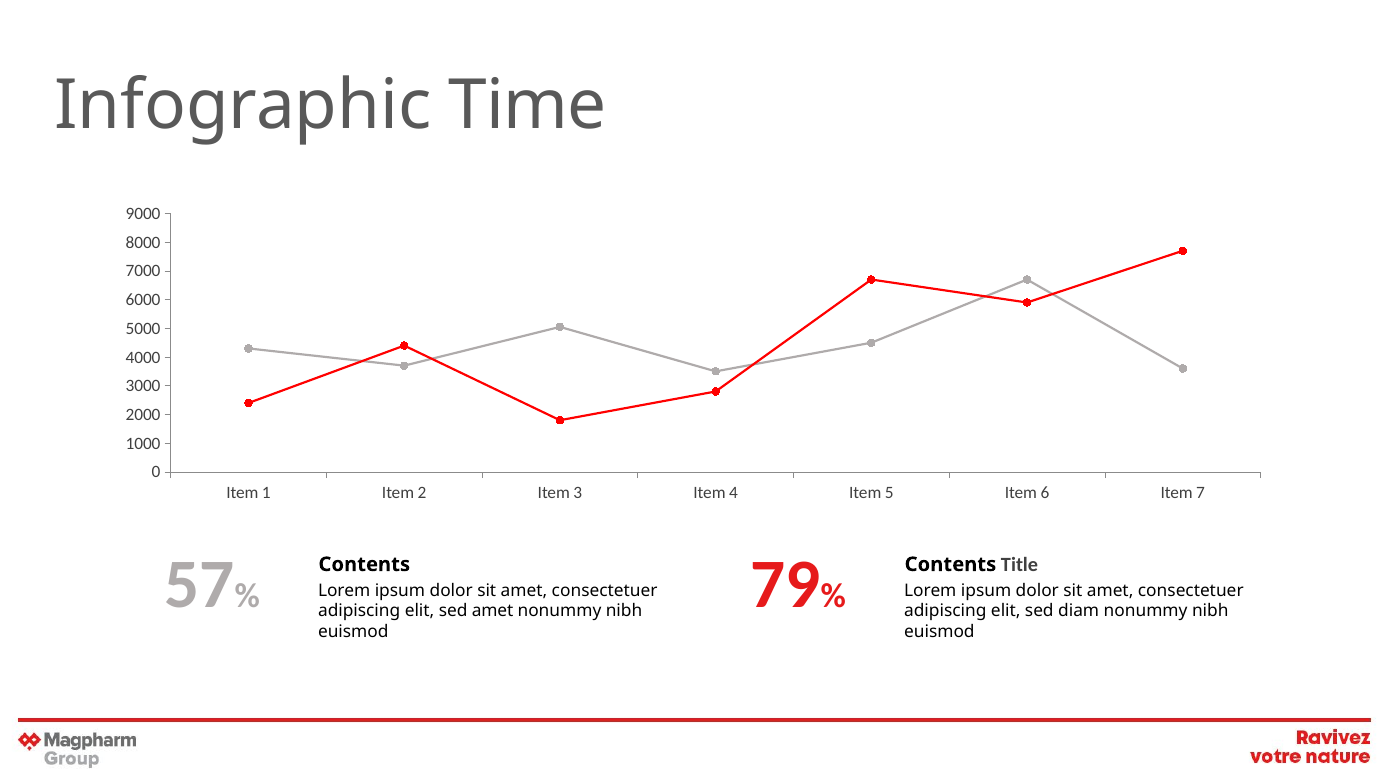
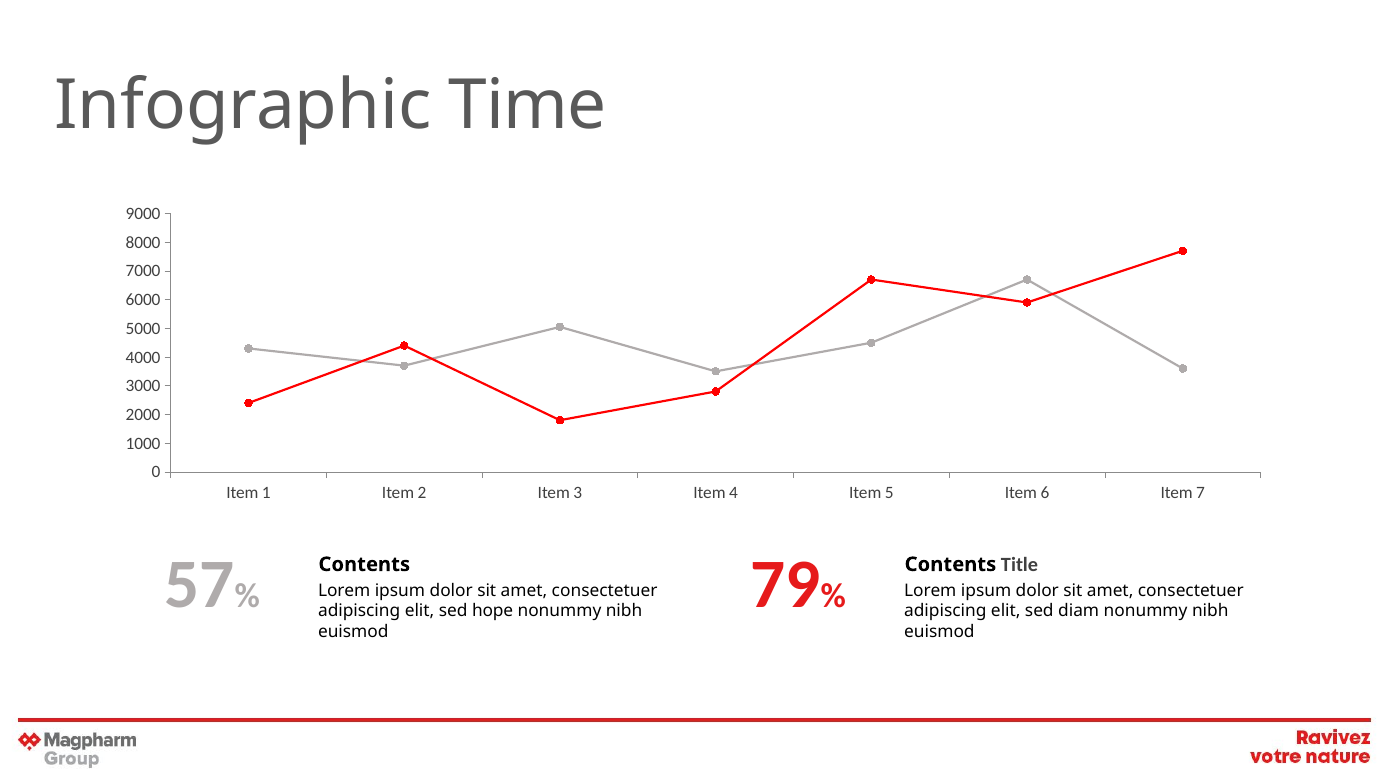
sed amet: amet -> hope (493, 611)
